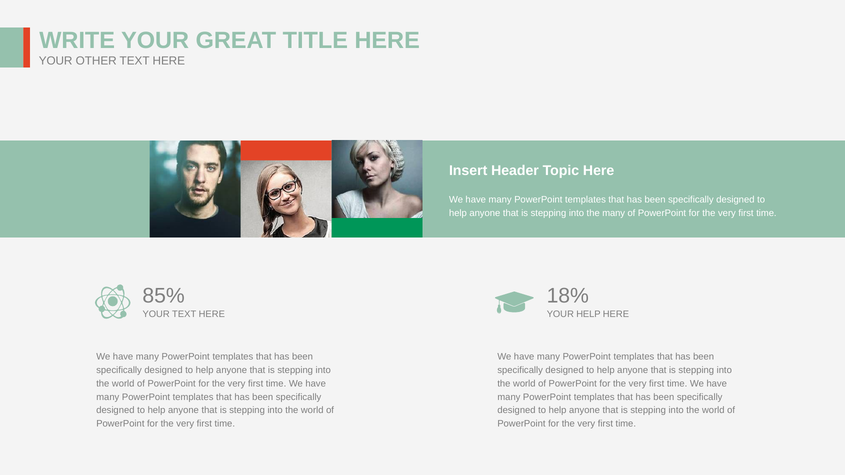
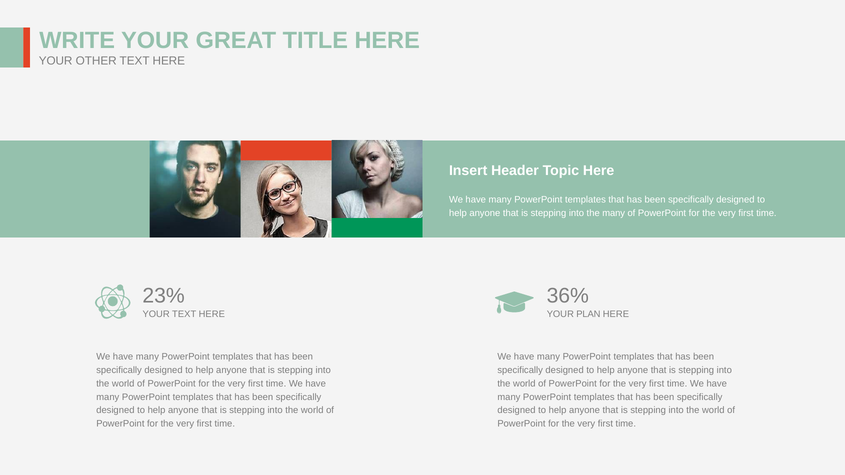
85%: 85% -> 23% (164, 296)
18%: 18% -> 36% (568, 296)
YOUR HELP: HELP -> PLAN (588, 314)
